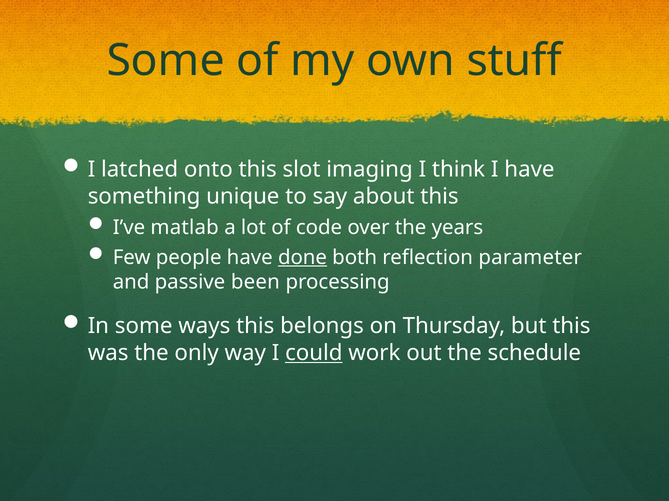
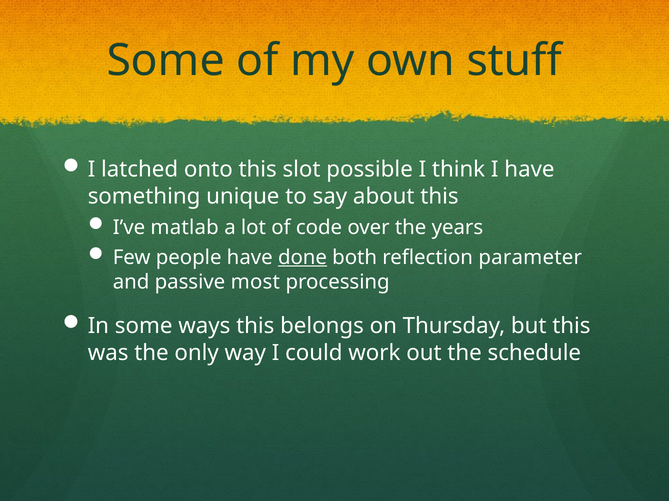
imaging: imaging -> possible (370, 170)
been: been -> most (255, 282)
could underline: present -> none (314, 353)
